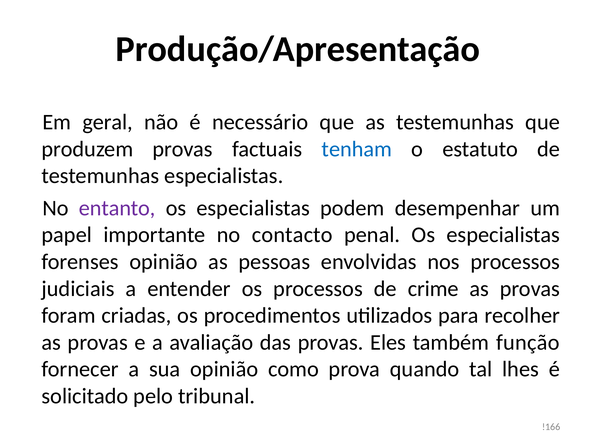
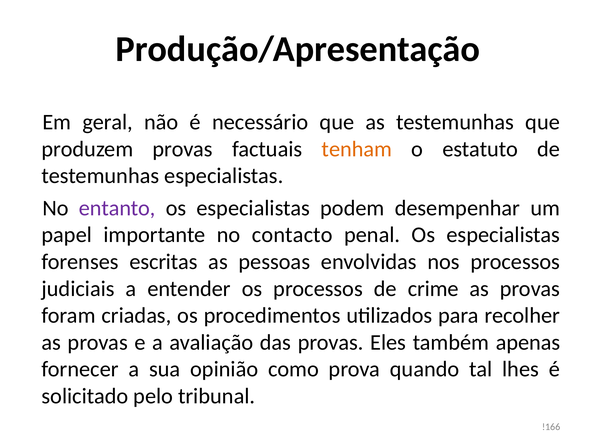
tenham colour: blue -> orange (357, 149)
forenses opinião: opinião -> escritas (164, 262)
função: função -> apenas (528, 342)
